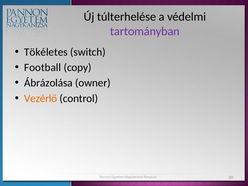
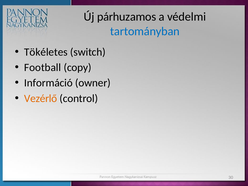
túlterhelése: túlterhelése -> párhuzamos (127, 17)
tartományban colour: purple -> blue (145, 31)
Ábrázolása: Ábrázolása -> Információ (48, 83)
